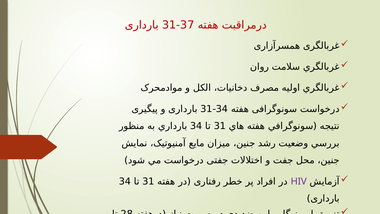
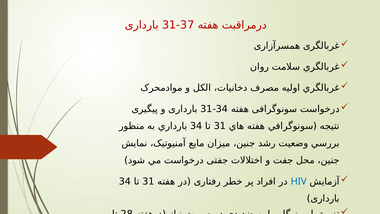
HIV colour: purple -> blue (299, 181)
